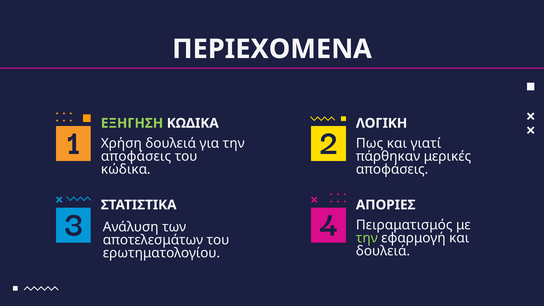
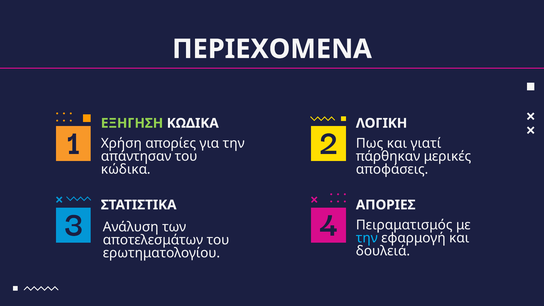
Χρήση δουλειά: δουλειά -> απορίες (171, 143)
αποφάσεις: αποφάσεις -> απάντησαν (136, 156)
την colour: light green -> light blue (367, 238)
